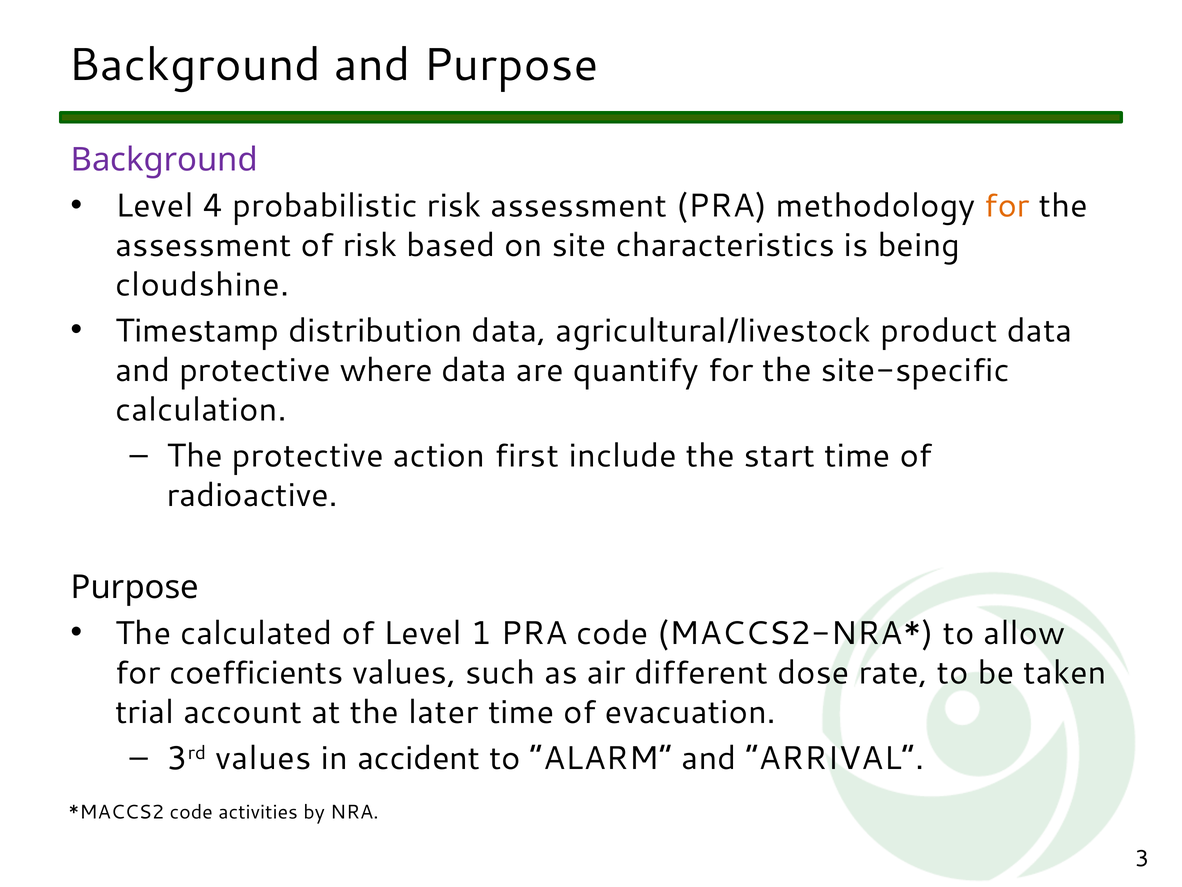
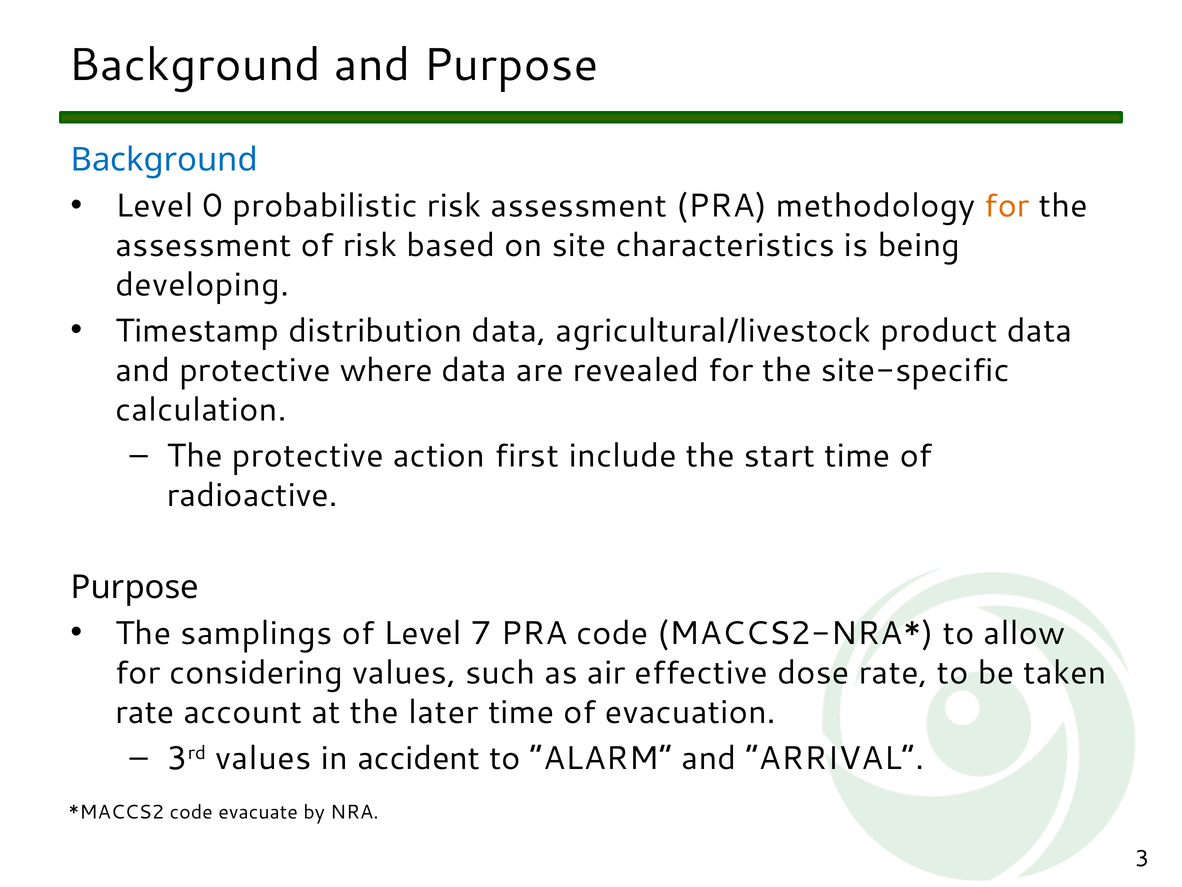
Background colour: purple -> blue (164, 160)
4: 4 -> 0 (213, 206)
cloudshine: cloudshine -> developing (202, 285)
quantify: quantify -> revealed (636, 370)
calculated: calculated -> samplings (256, 633)
1: 1 -> 7 (481, 633)
coefficients: coefficients -> considering (256, 672)
different: different -> effective (701, 672)
trial: trial -> rate (145, 712)
activities: activities -> evacuate (258, 812)
